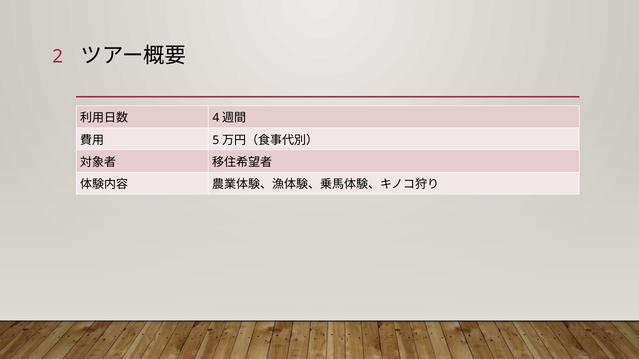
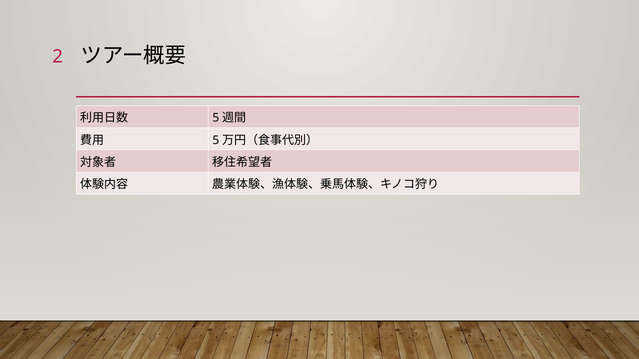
4: 4 -> 5 (216, 118)
